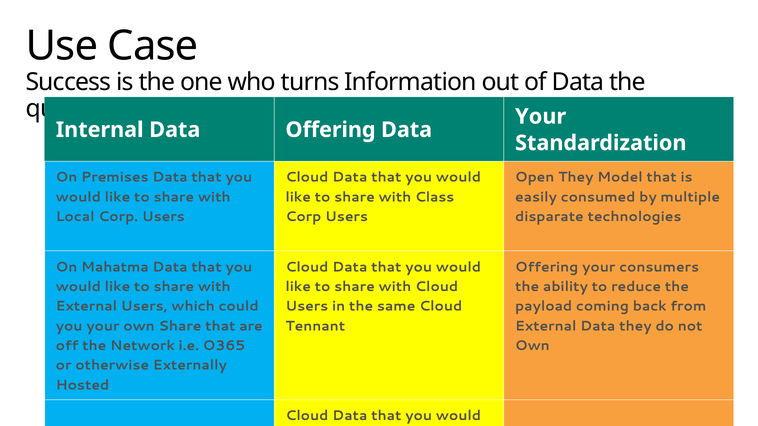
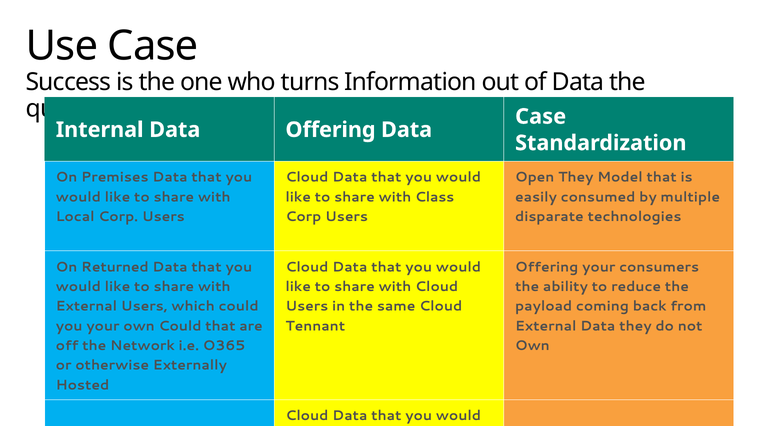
Your: Your -> Case (541, 117)
Mahatma: Mahatma -> Returned (115, 267)
own Share: Share -> Could (180, 326)
